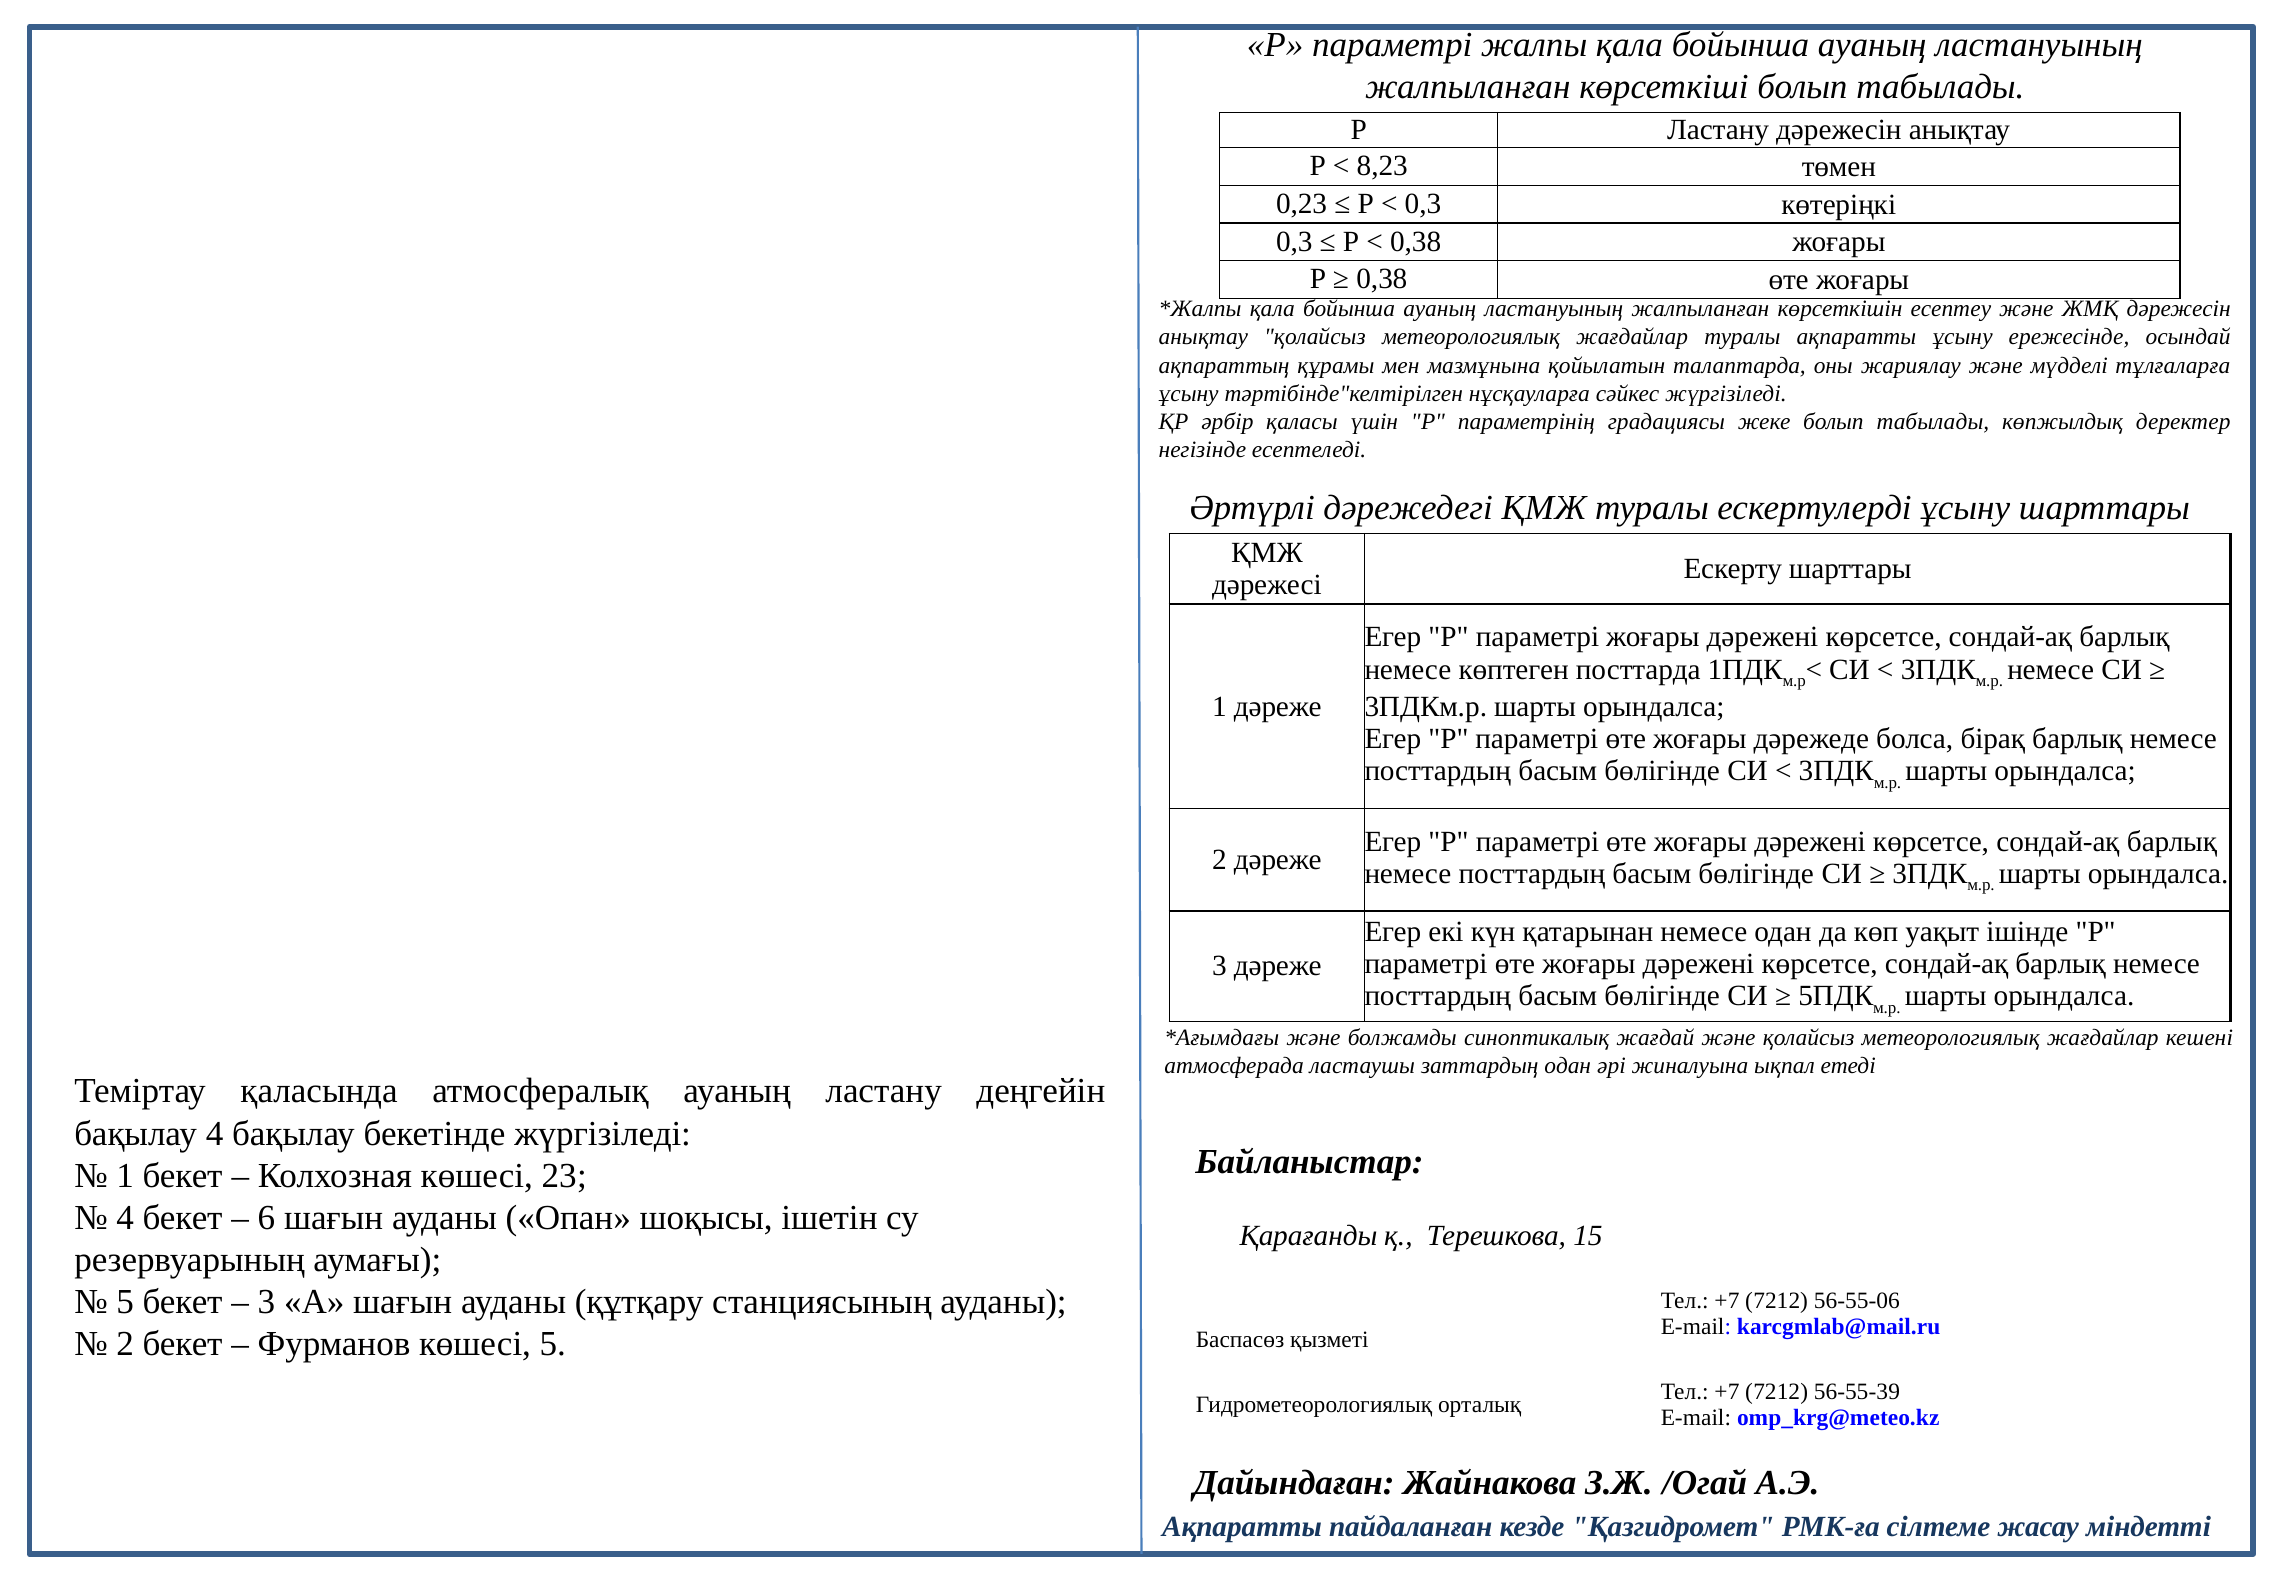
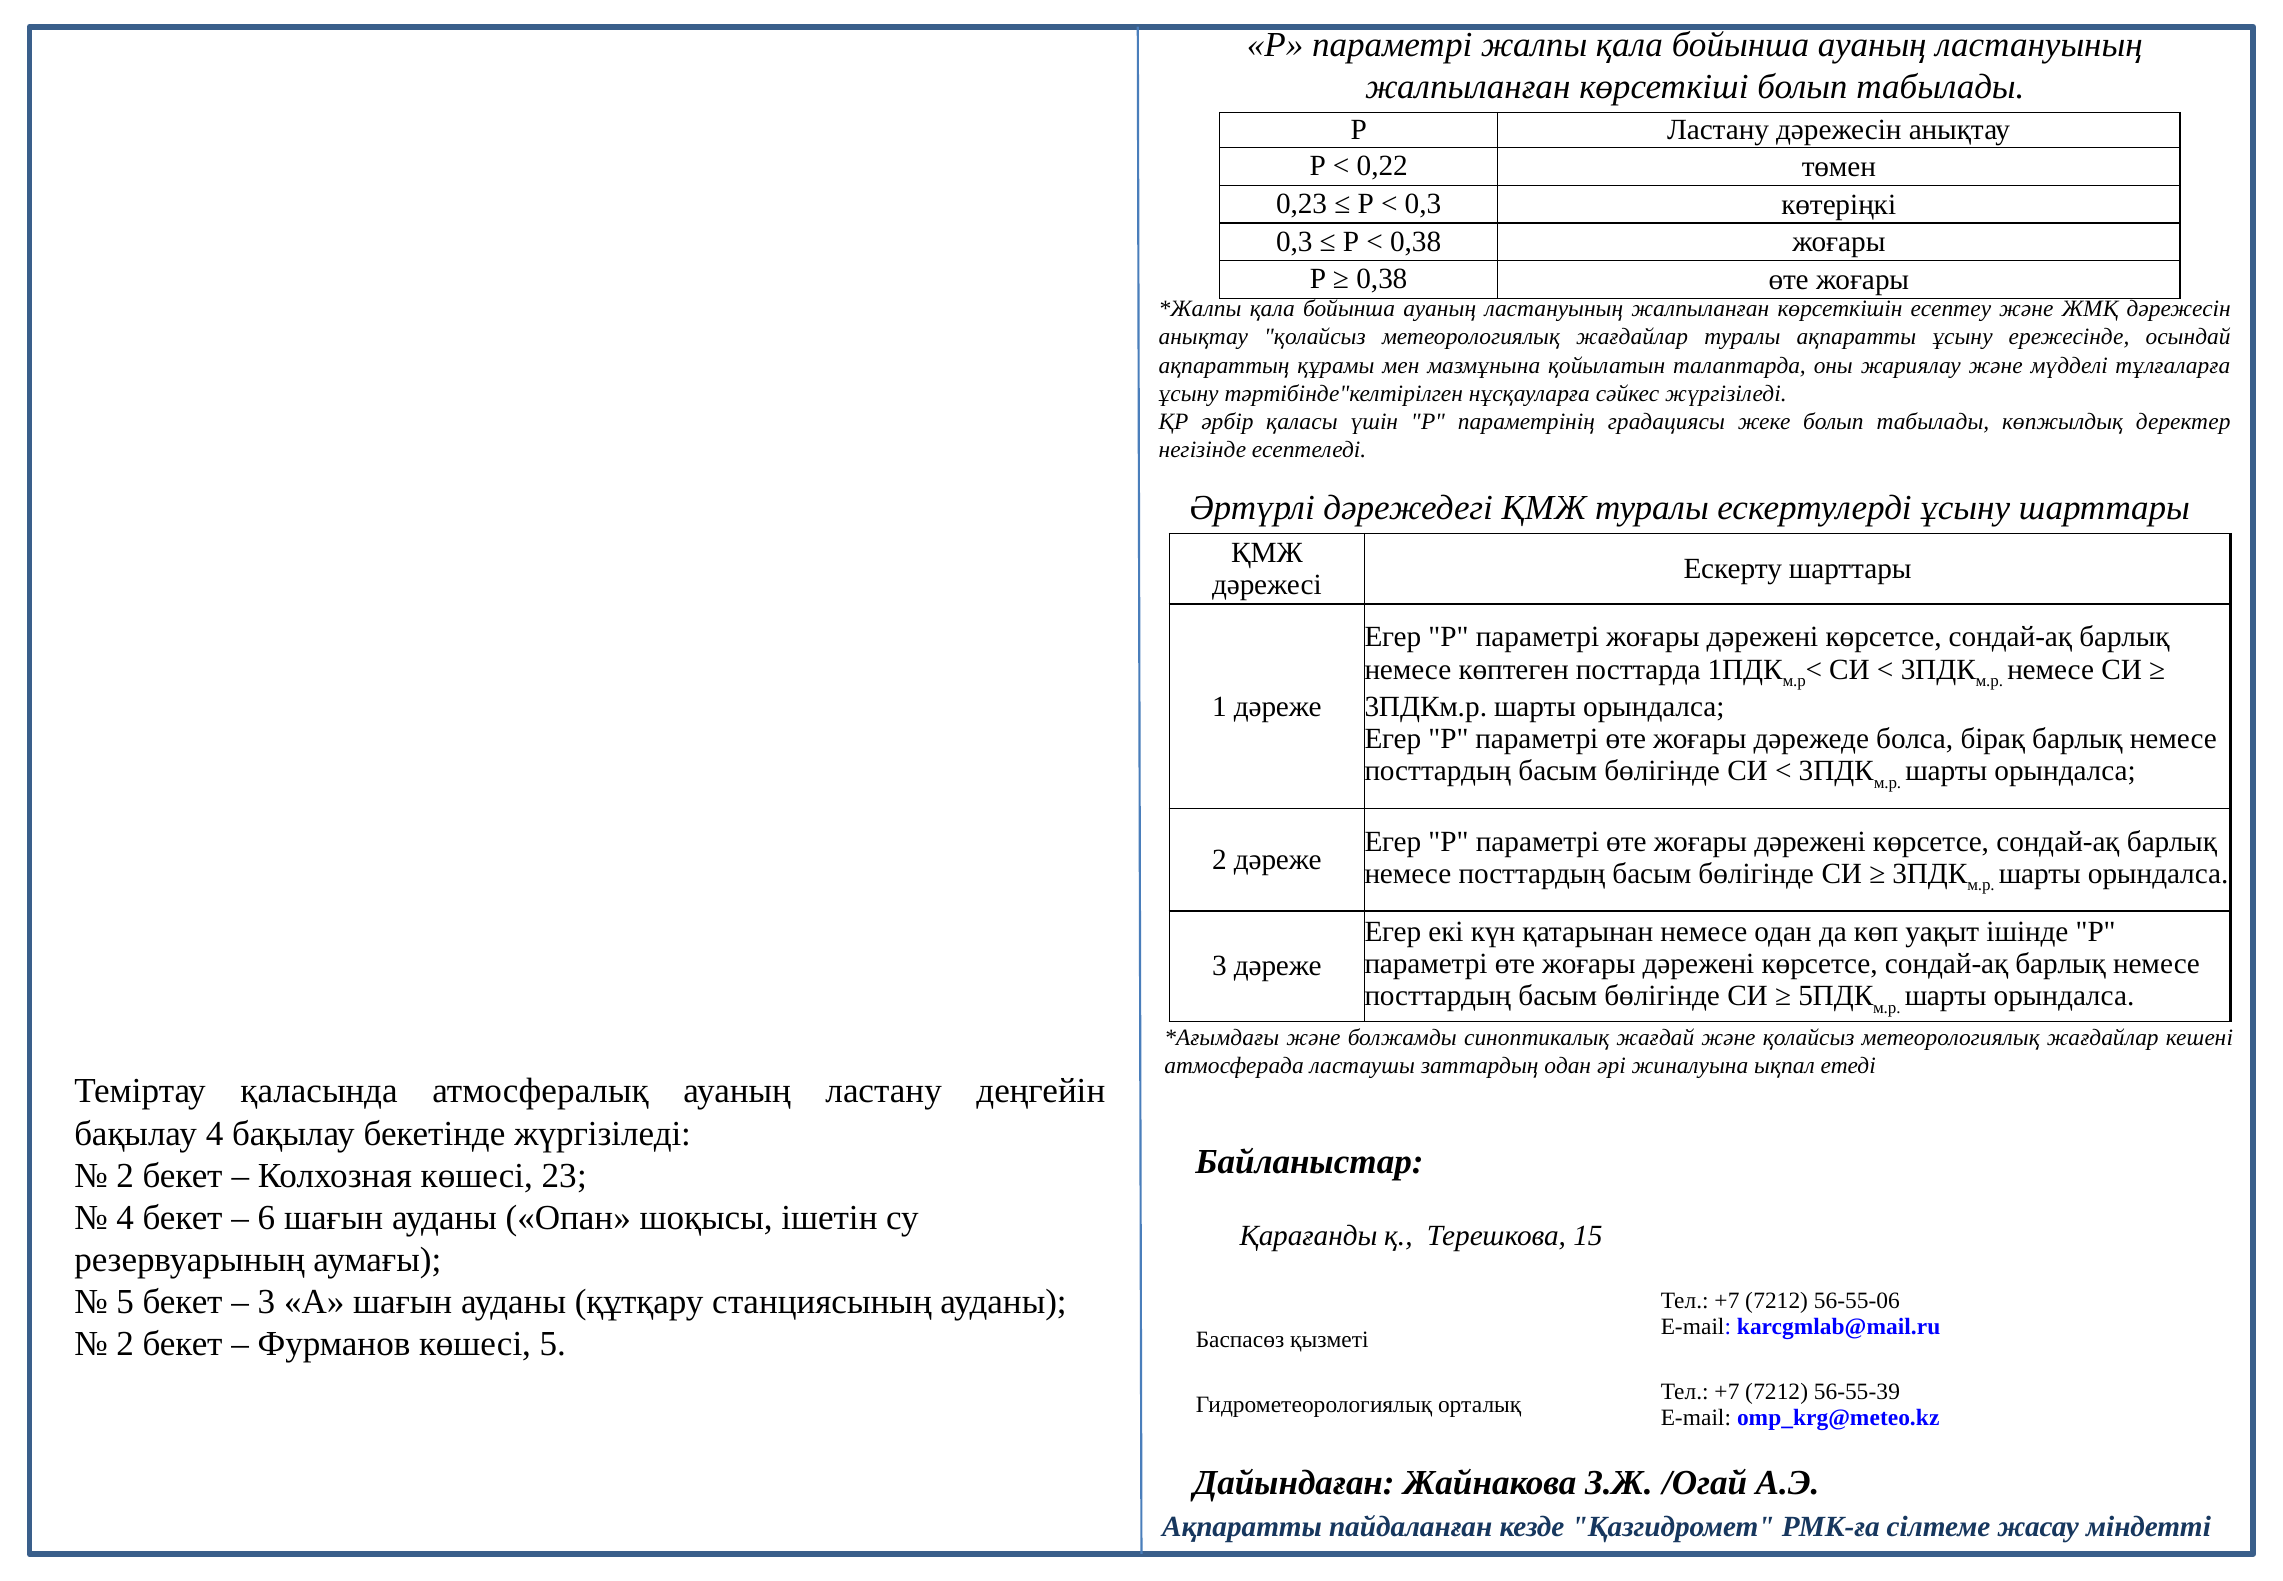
8,23: 8,23 -> 0,22 (1382, 166)
1: 1 -> 2 (125, 1175)
